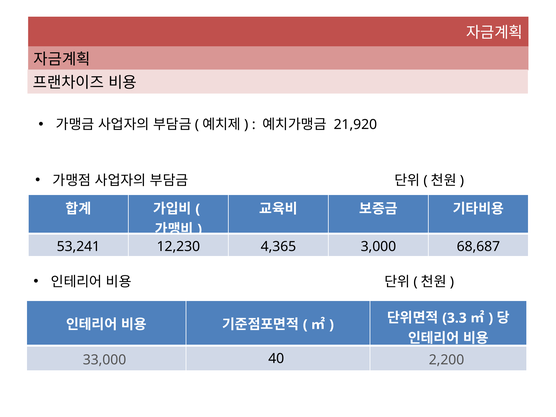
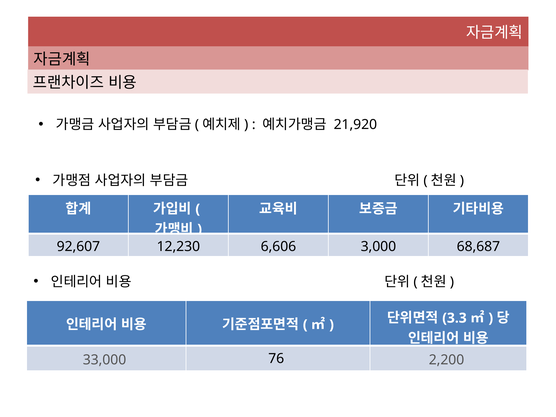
53,241: 53,241 -> 92,607 (78, 247)
4,365: 4,365 -> 6,606 (278, 247)
40: 40 -> 76 (276, 359)
